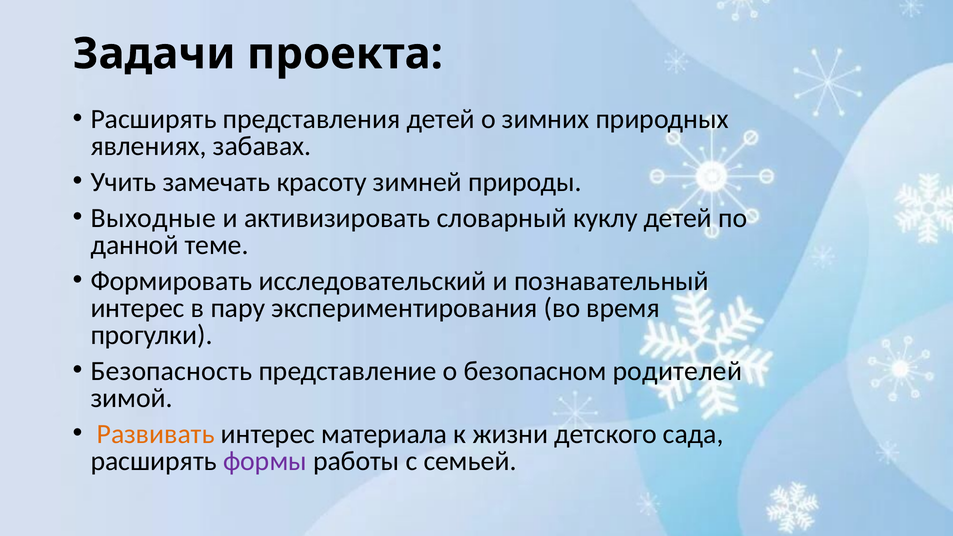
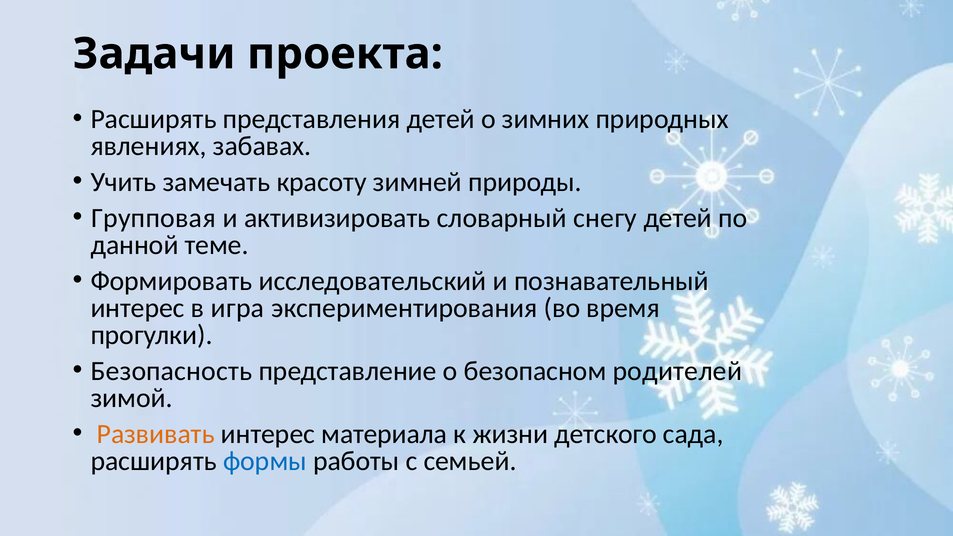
Выходные: Выходные -> Групповая (153, 218)
куклу: куклу -> снегу (605, 218)
пару: пару -> игра (238, 308)
формы colour: purple -> blue (265, 461)
